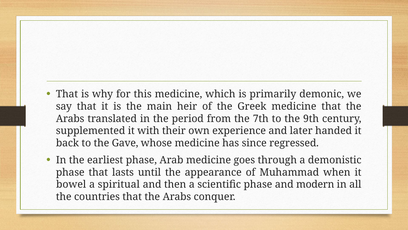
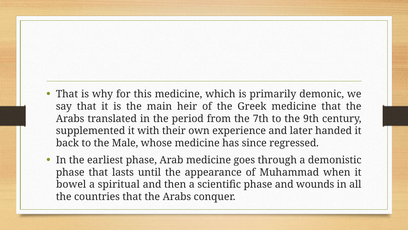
Gave: Gave -> Male (125, 143)
modern: modern -> wounds (315, 184)
